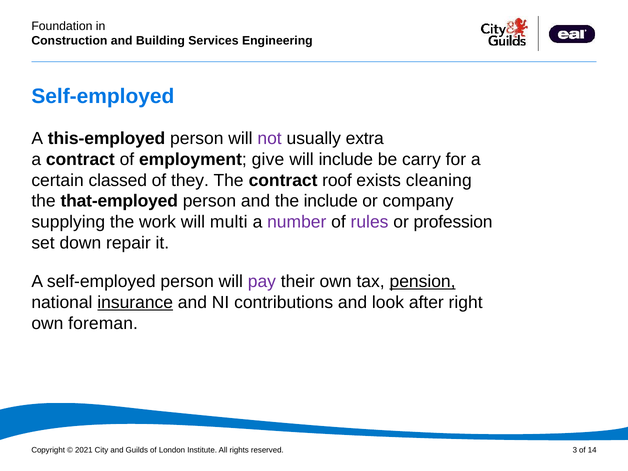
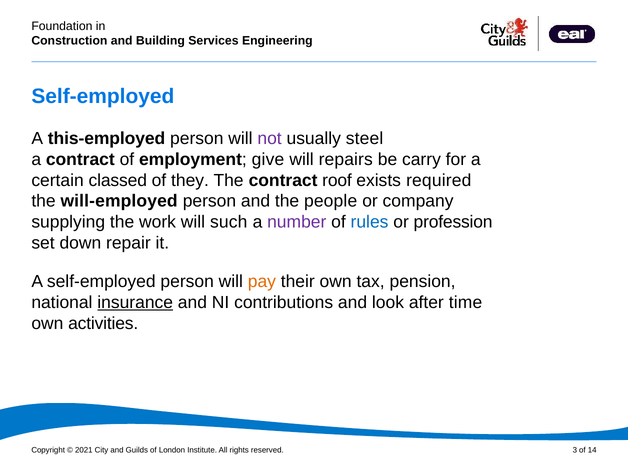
extra: extra -> steel (365, 138)
will include: include -> repairs (346, 159)
cleaning: cleaning -> required (439, 180)
that-employed: that-employed -> will-employed (119, 201)
the include: include -> people (331, 201)
multi: multi -> such (229, 222)
rules colour: purple -> blue (370, 222)
pay colour: purple -> orange (262, 282)
pension underline: present -> none (423, 282)
right: right -> time (466, 302)
foreman: foreman -> activities (103, 323)
